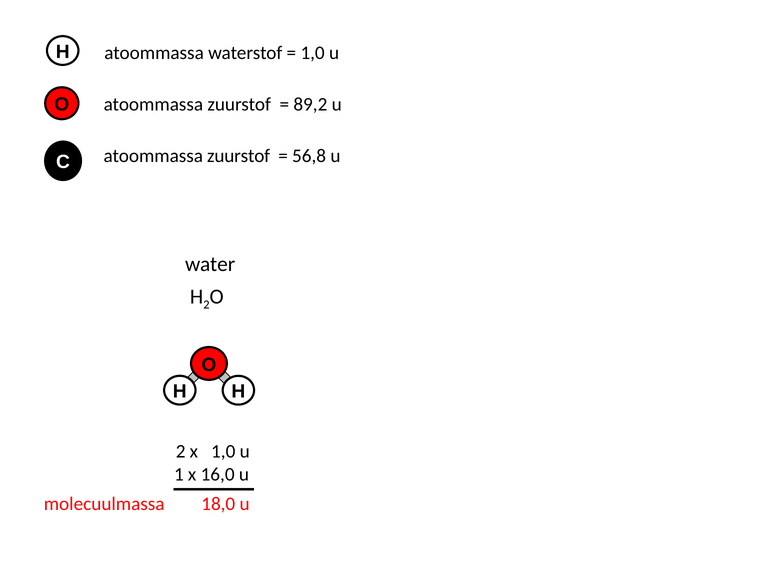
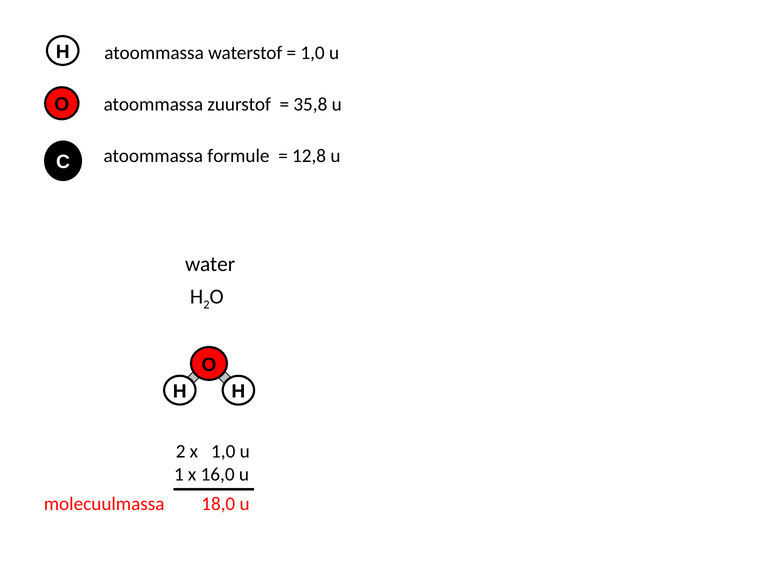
89,2: 89,2 -> 35,8 (310, 104)
zuurstof: zuurstof -> formule (238, 156)
56,8: 56,8 -> 12,8 (309, 156)
